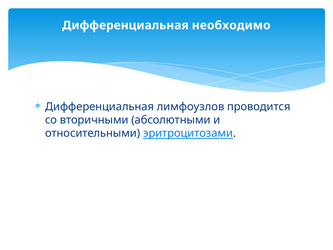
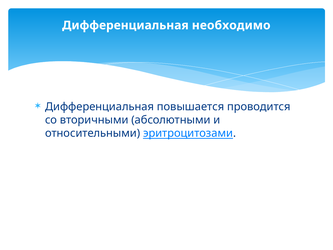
лимфоузлов: лимфоузлов -> повышается (191, 107)
